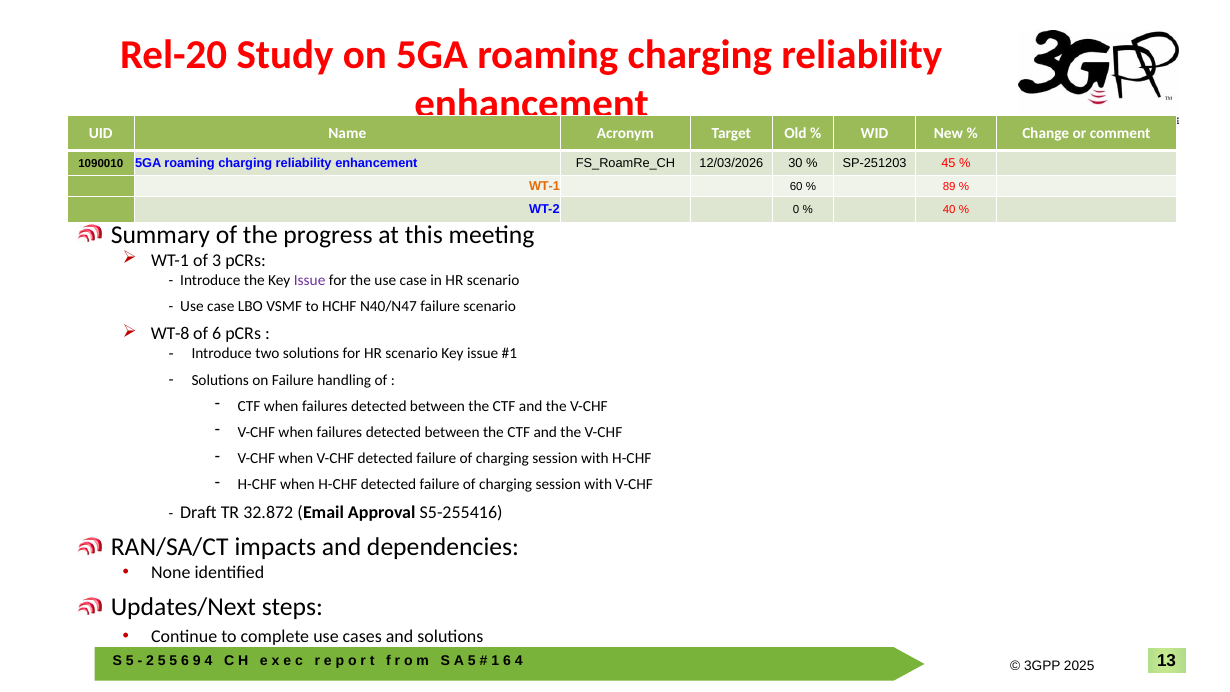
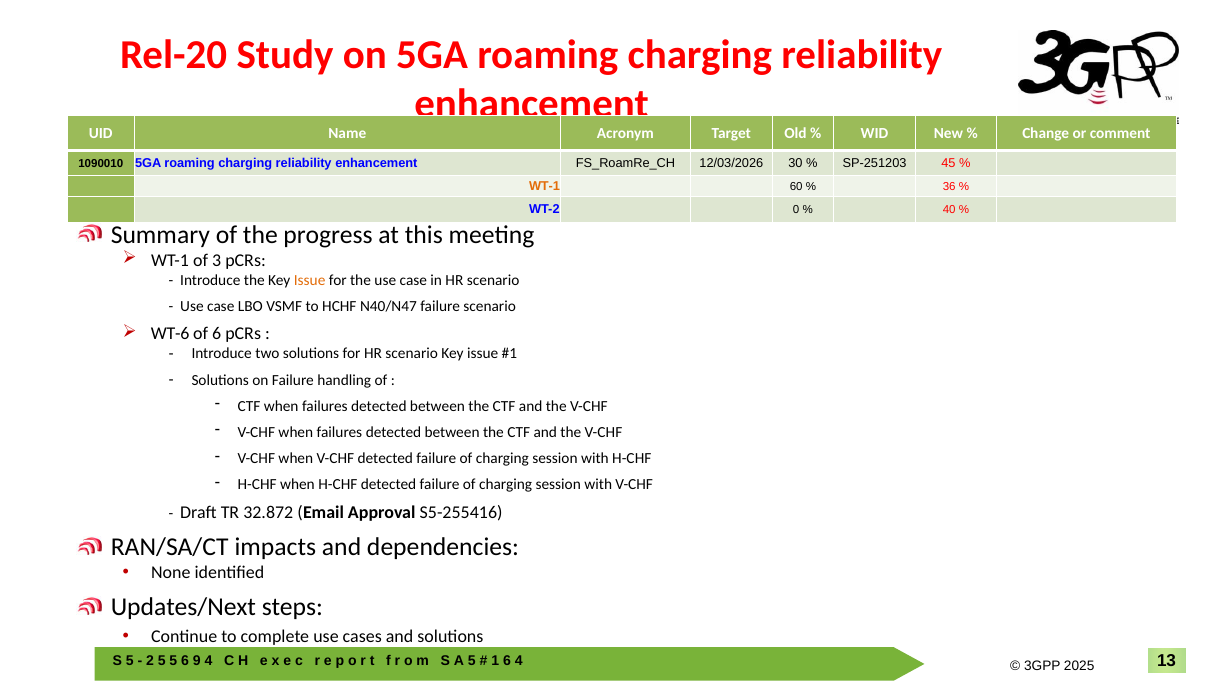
89: 89 -> 36 (949, 186)
Issue colour: purple -> orange (310, 280)
WT-8: WT-8 -> WT-6 (170, 334)
